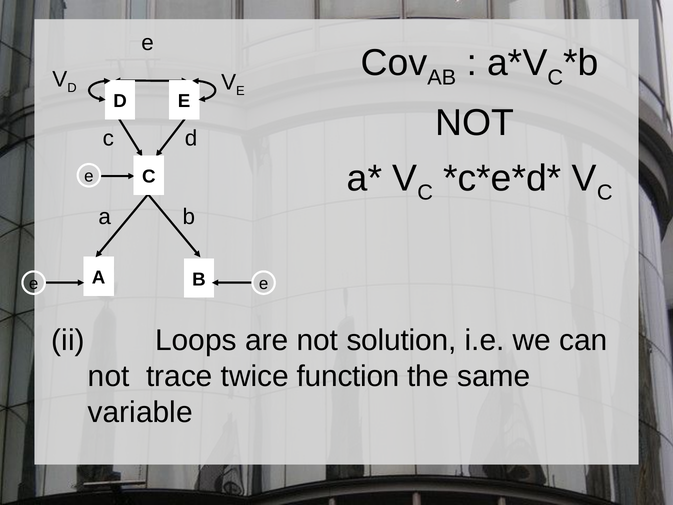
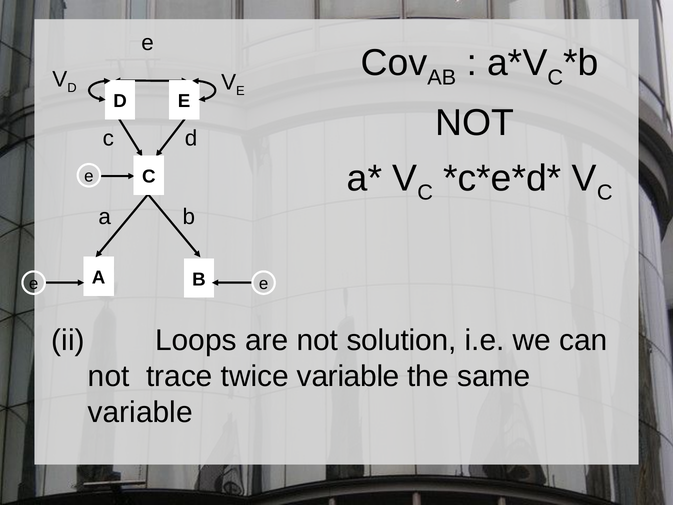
twice function: function -> variable (348, 376)
